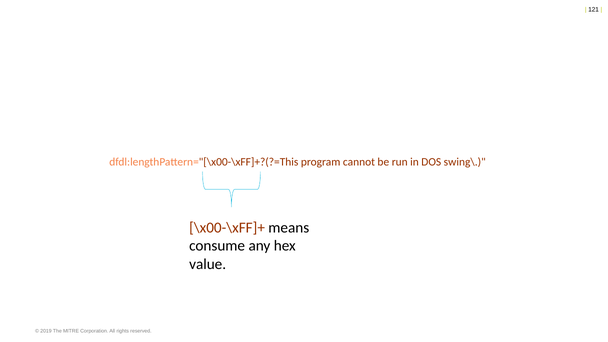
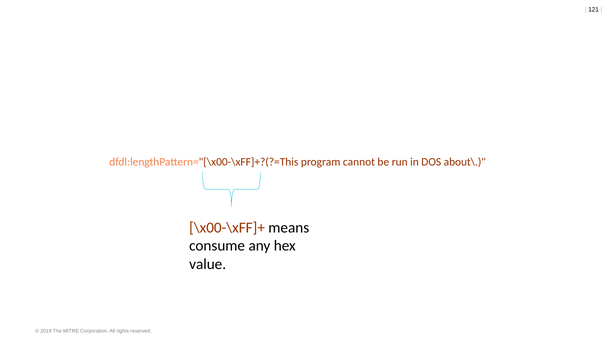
swing\: swing\ -> about\ (465, 162)
